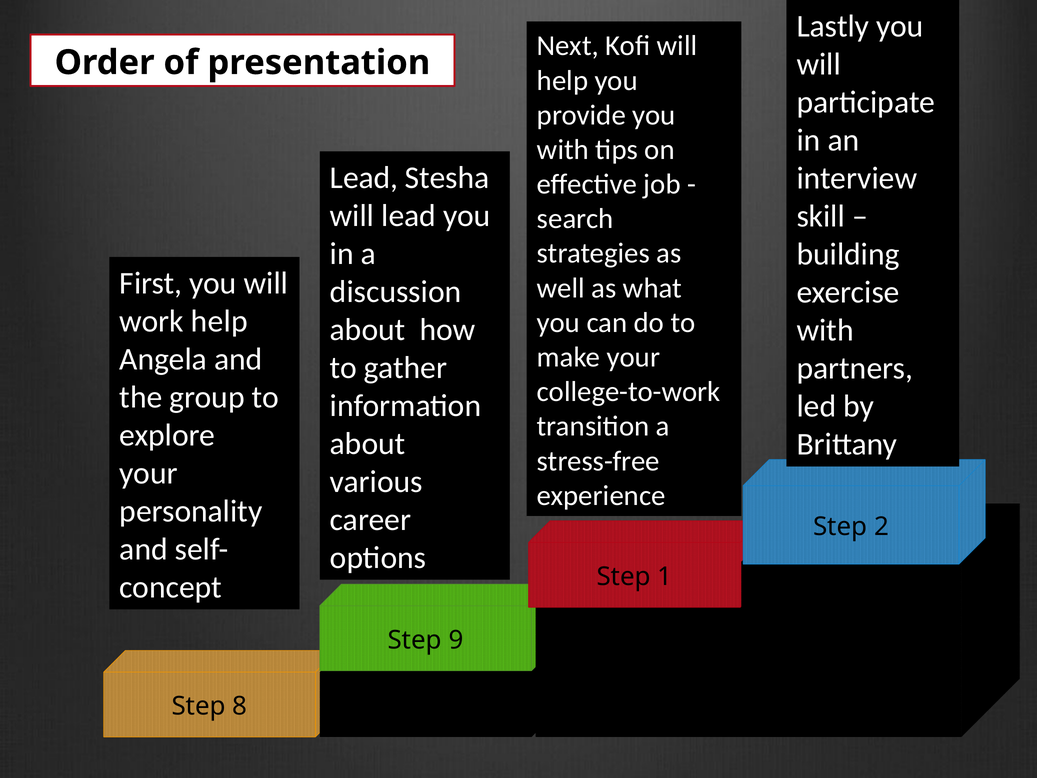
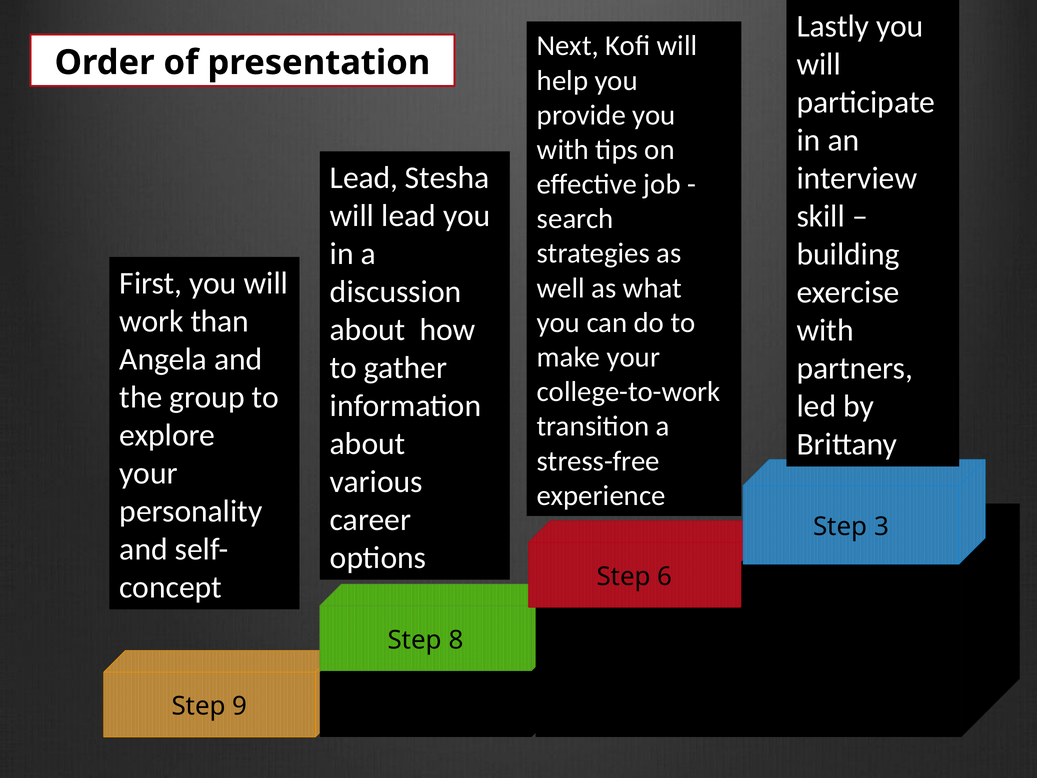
work help: help -> than (220, 321)
2: 2 -> 3 (881, 526)
1: 1 -> 6 (665, 576)
9: 9 -> 8 (456, 640)
8: 8 -> 9 (240, 706)
